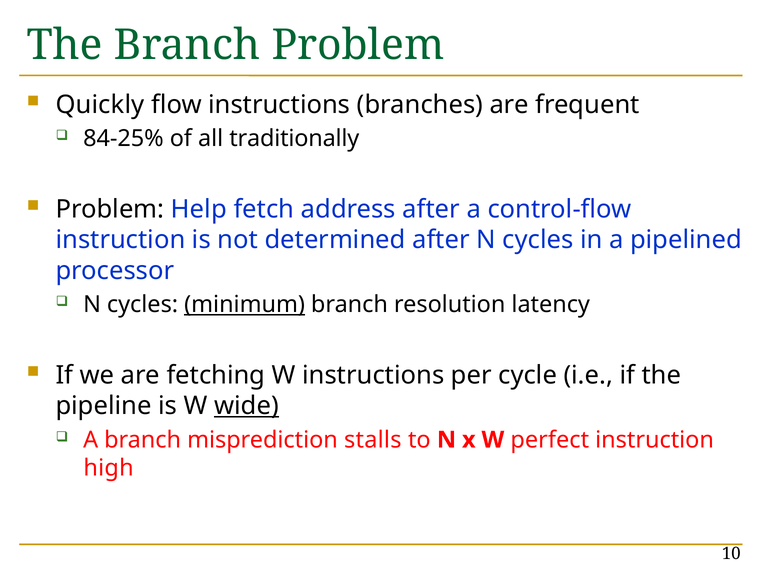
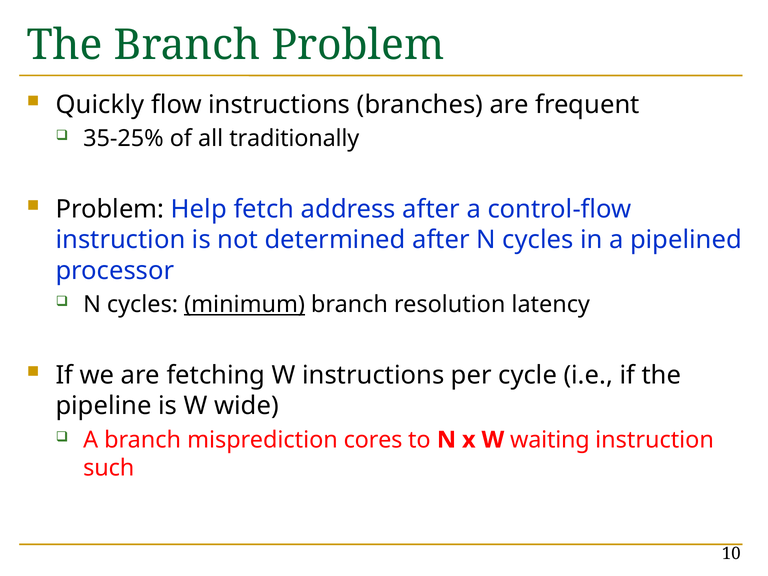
84-25%: 84-25% -> 35-25% (123, 139)
wide underline: present -> none (247, 406)
stalls: stalls -> cores (373, 440)
perfect: perfect -> waiting (550, 440)
high: high -> such (109, 468)
